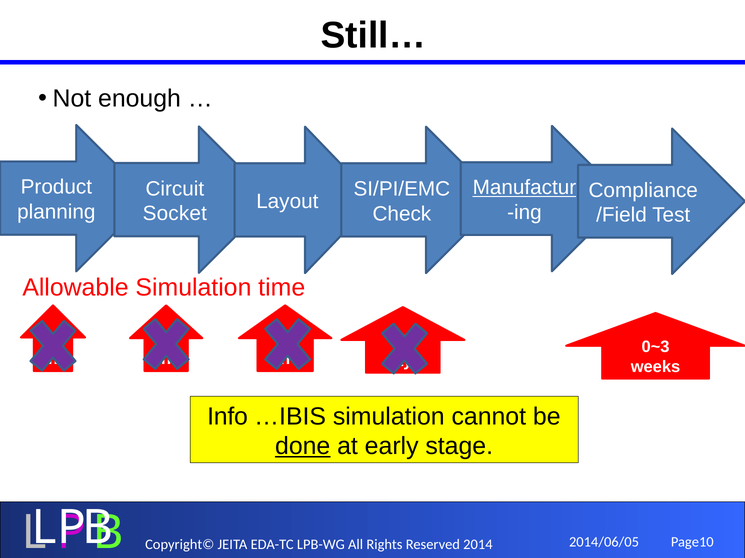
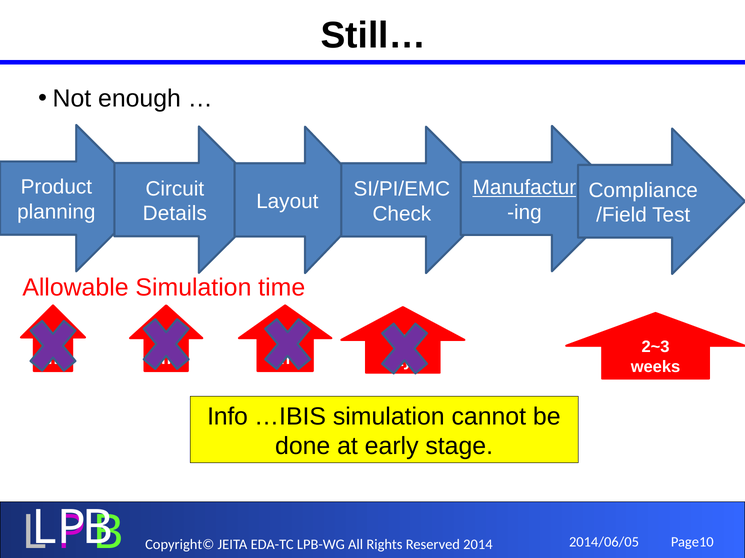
Socket: Socket -> Details (175, 214)
0~3: 0~3 -> 2~3 (656, 347)
done underline: present -> none (303, 447)
